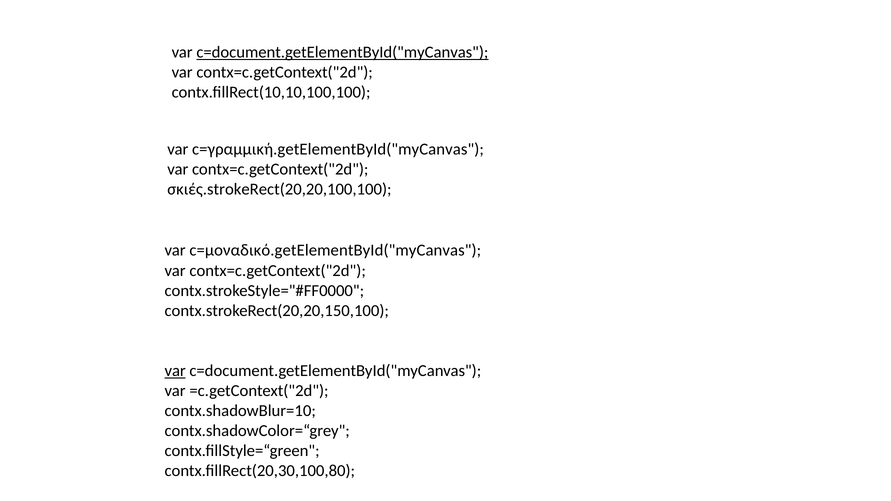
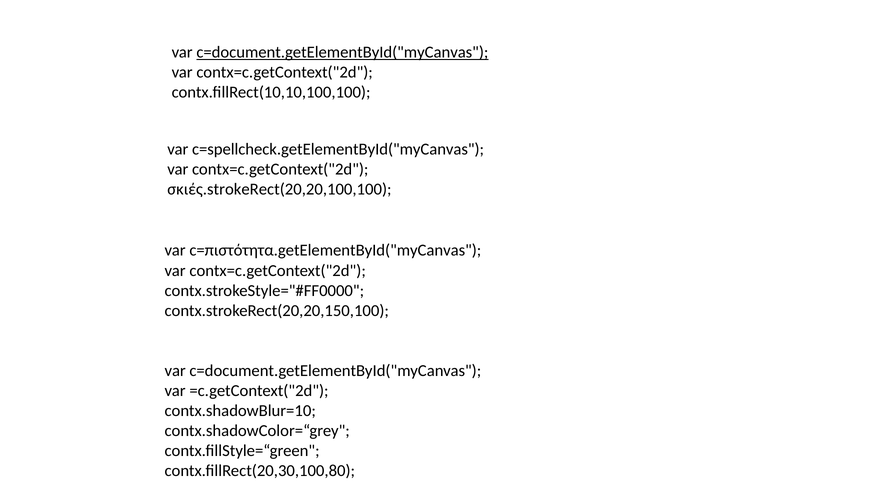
c=γραμμική.getElementById("myCanvas: c=γραμμική.getElementById("myCanvas -> c=spellcheck.getElementById("myCanvas (338, 149)
c=μοναδικό.getElementById("myCanvas: c=μοναδικό.getElementById("myCanvas -> c=πιστότητα.getElementById("myCanvas (335, 251)
var underline: present -> none (175, 371)
